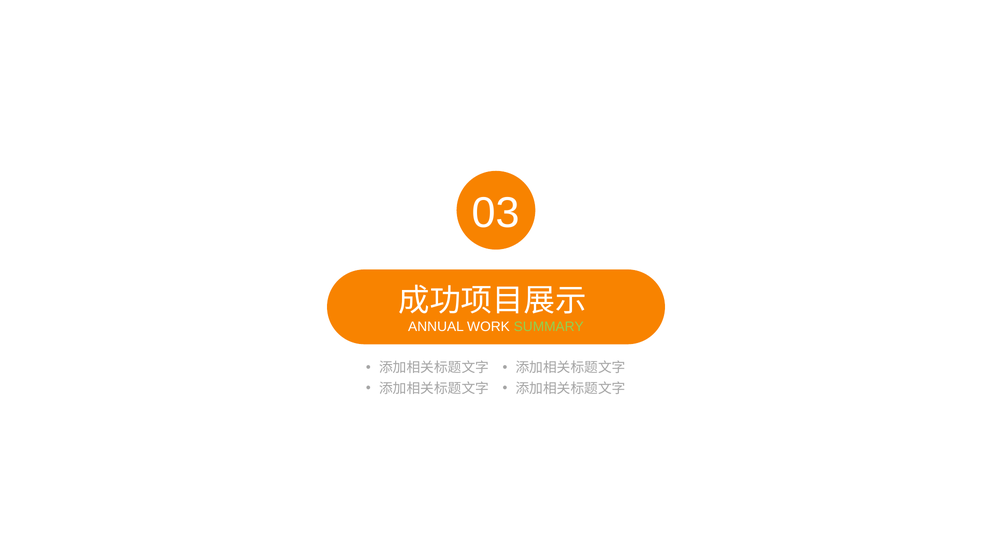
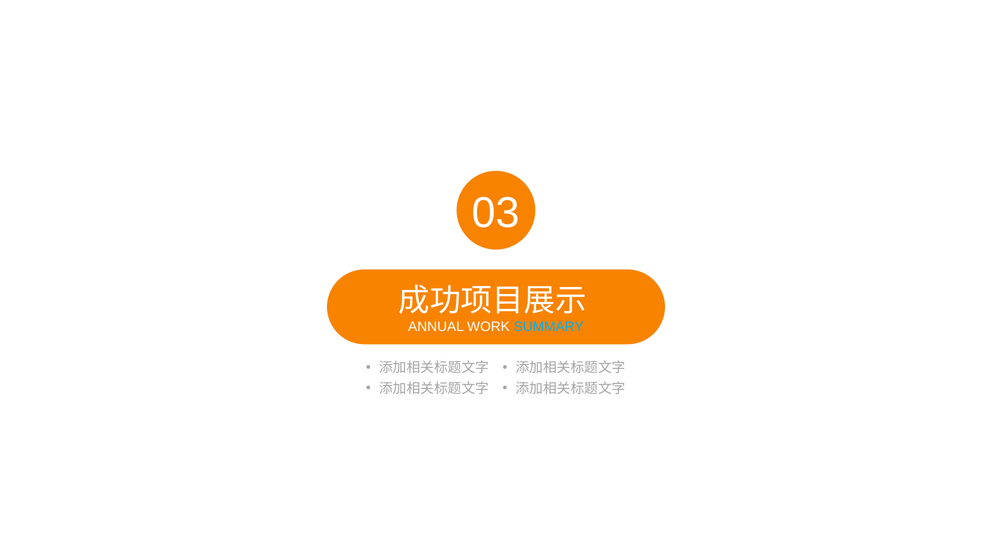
SUMMARY colour: light green -> light blue (549, 327)
